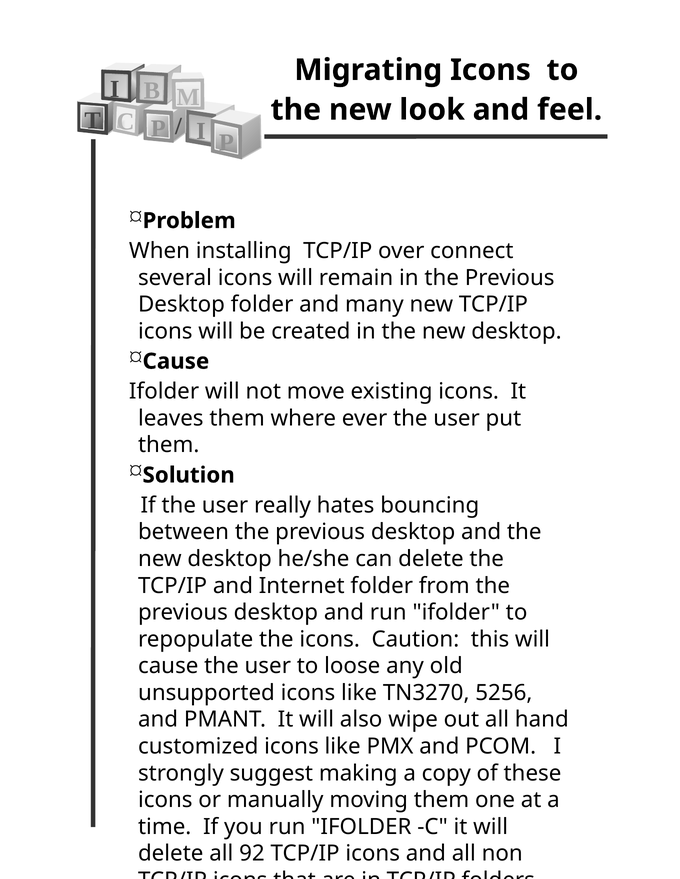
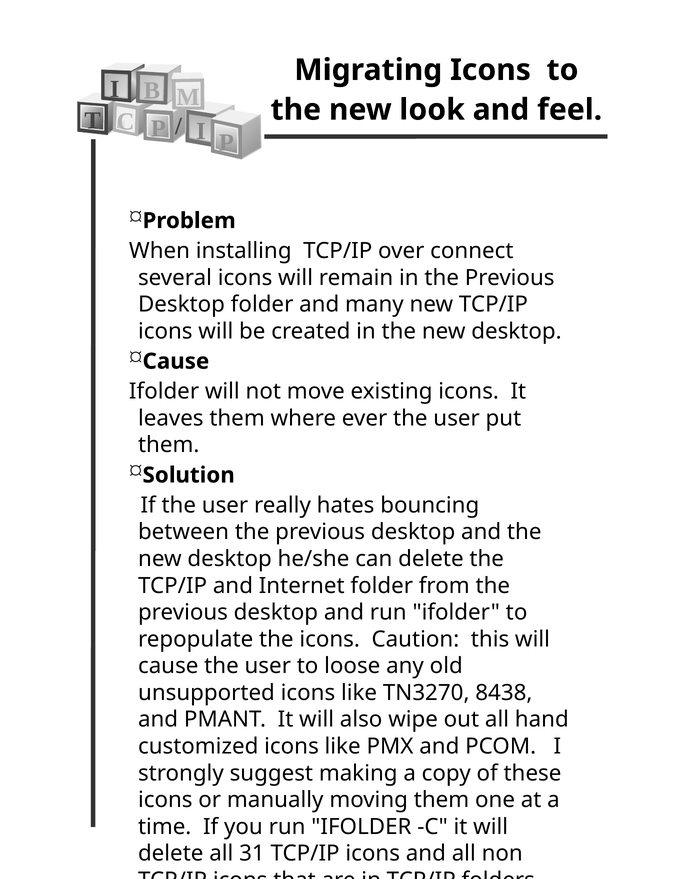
5256: 5256 -> 8438 (504, 693)
92: 92 -> 31 (252, 854)
